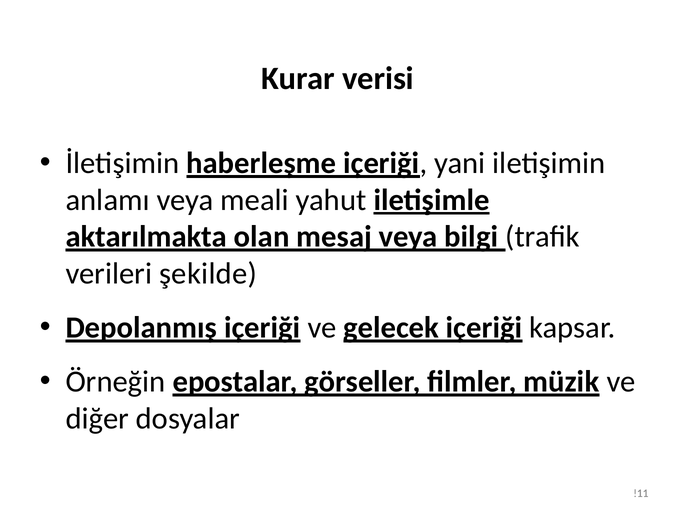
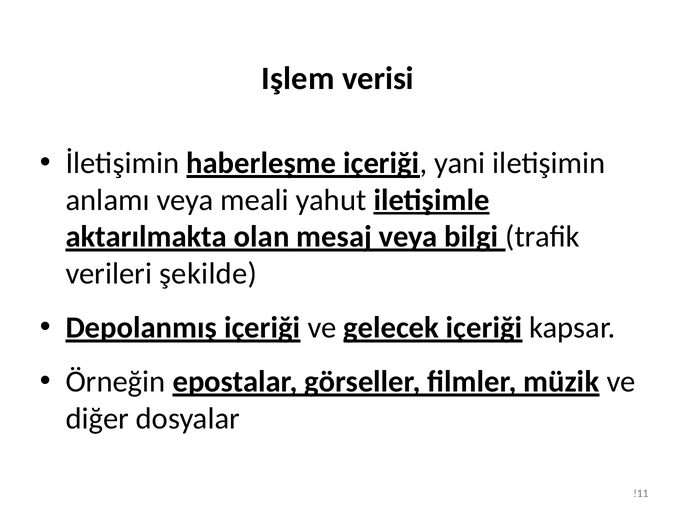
Kurar: Kurar -> Işlem (298, 79)
